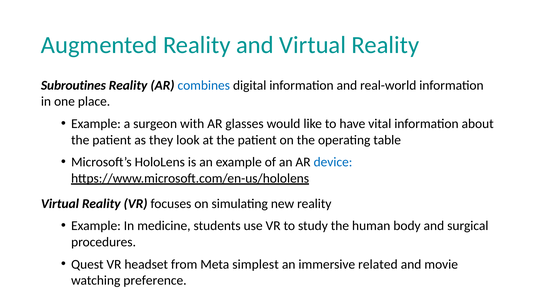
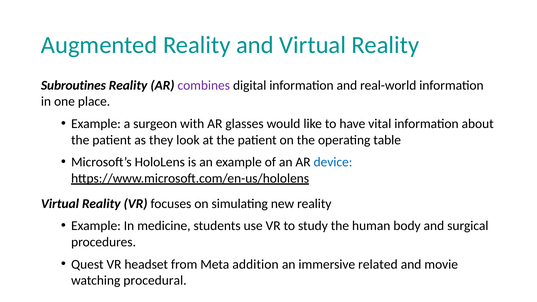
combines colour: blue -> purple (204, 85)
simplest: simplest -> addition (256, 264)
preference: preference -> procedural (155, 280)
